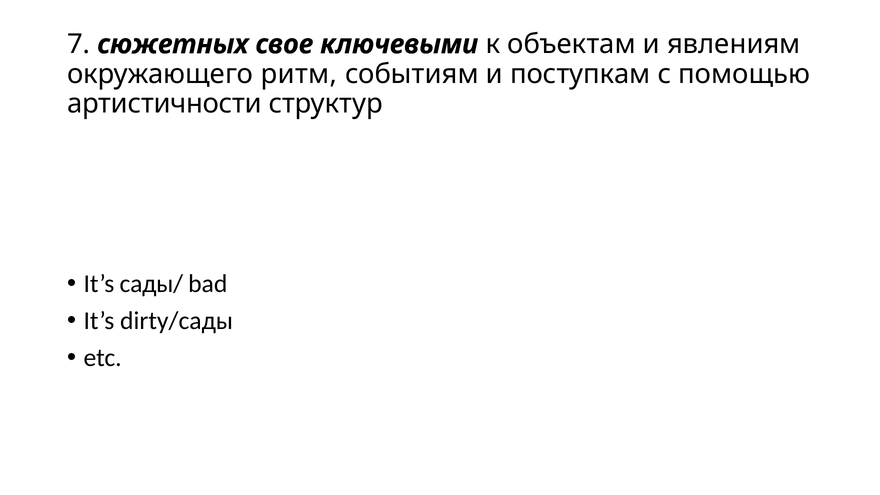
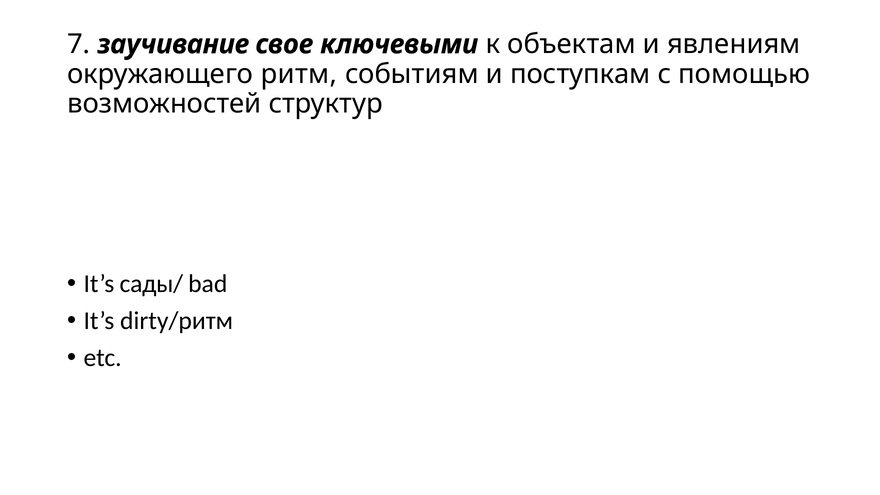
сюжетных: сюжетных -> заучивание (173, 44)
артистичности: артистичности -> возможностей (164, 104)
dirty/сады: dirty/сады -> dirty/ритм (177, 321)
